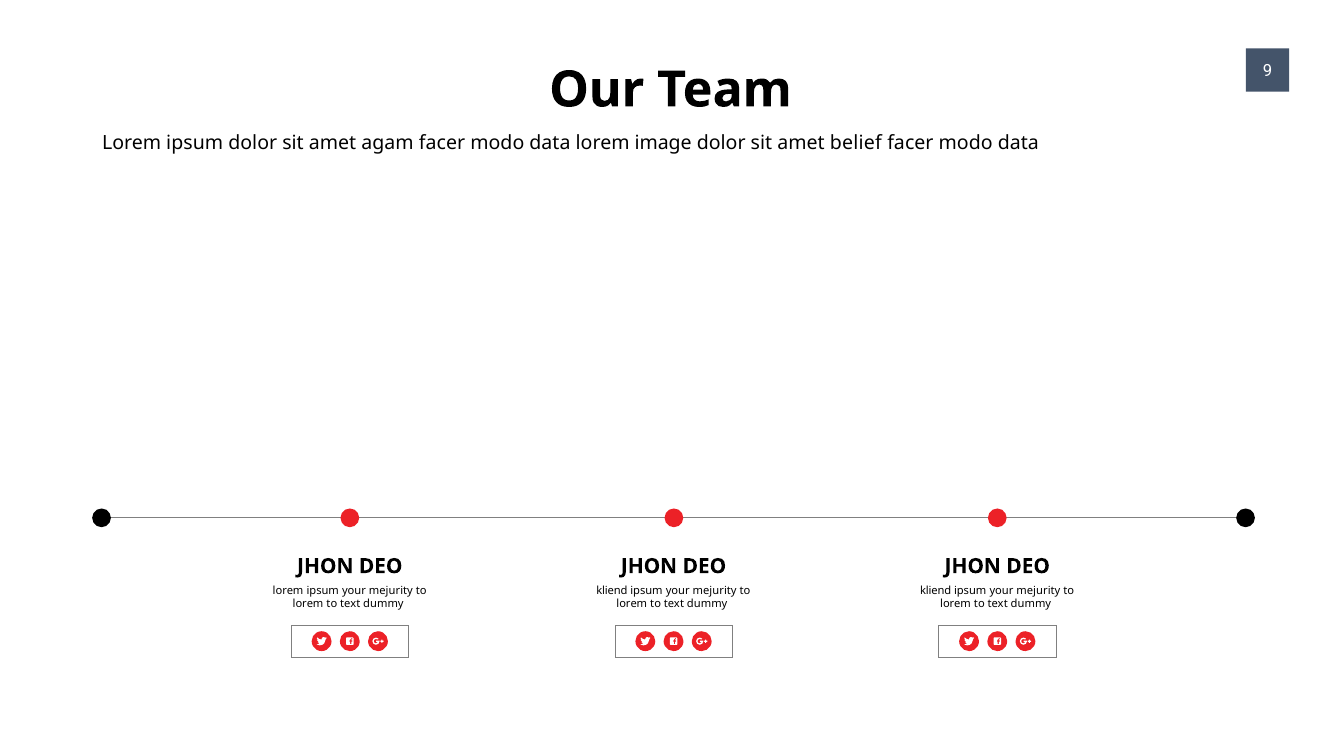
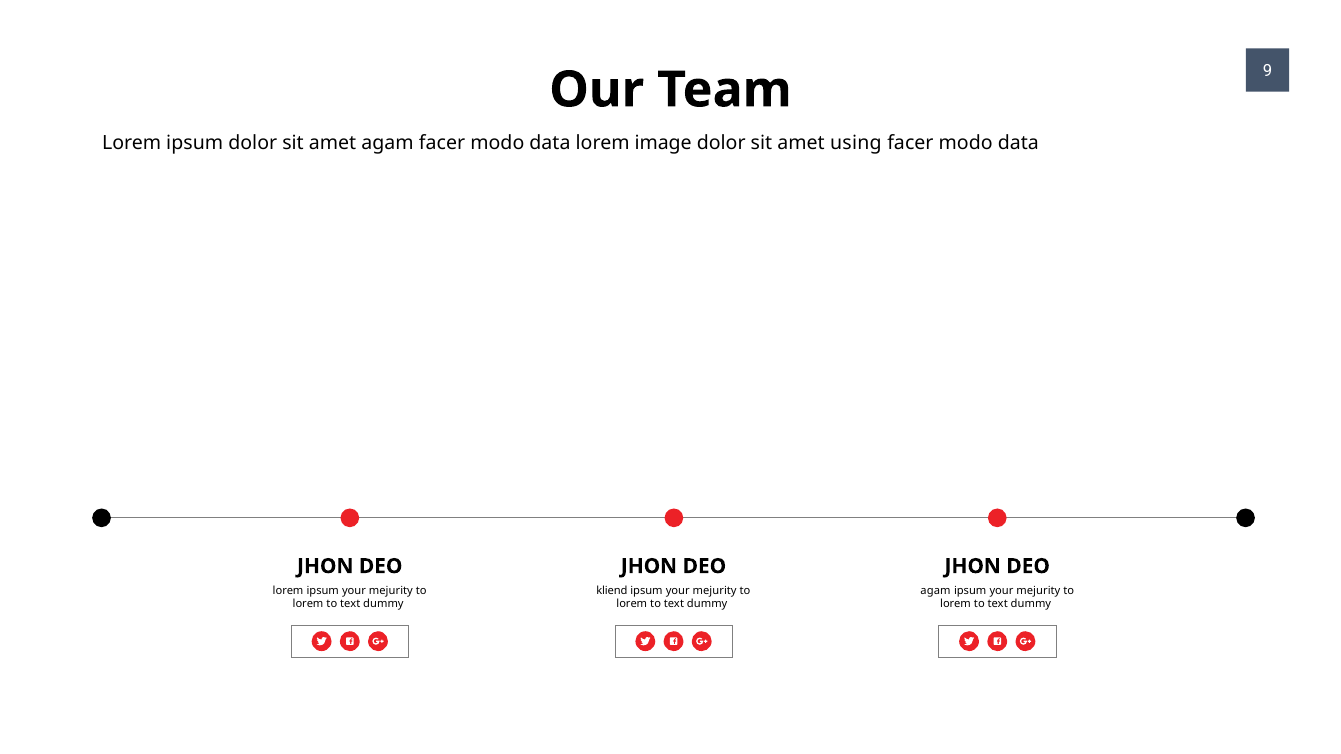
belief: belief -> using (856, 143)
kliend: kliend -> agam (936, 591)
